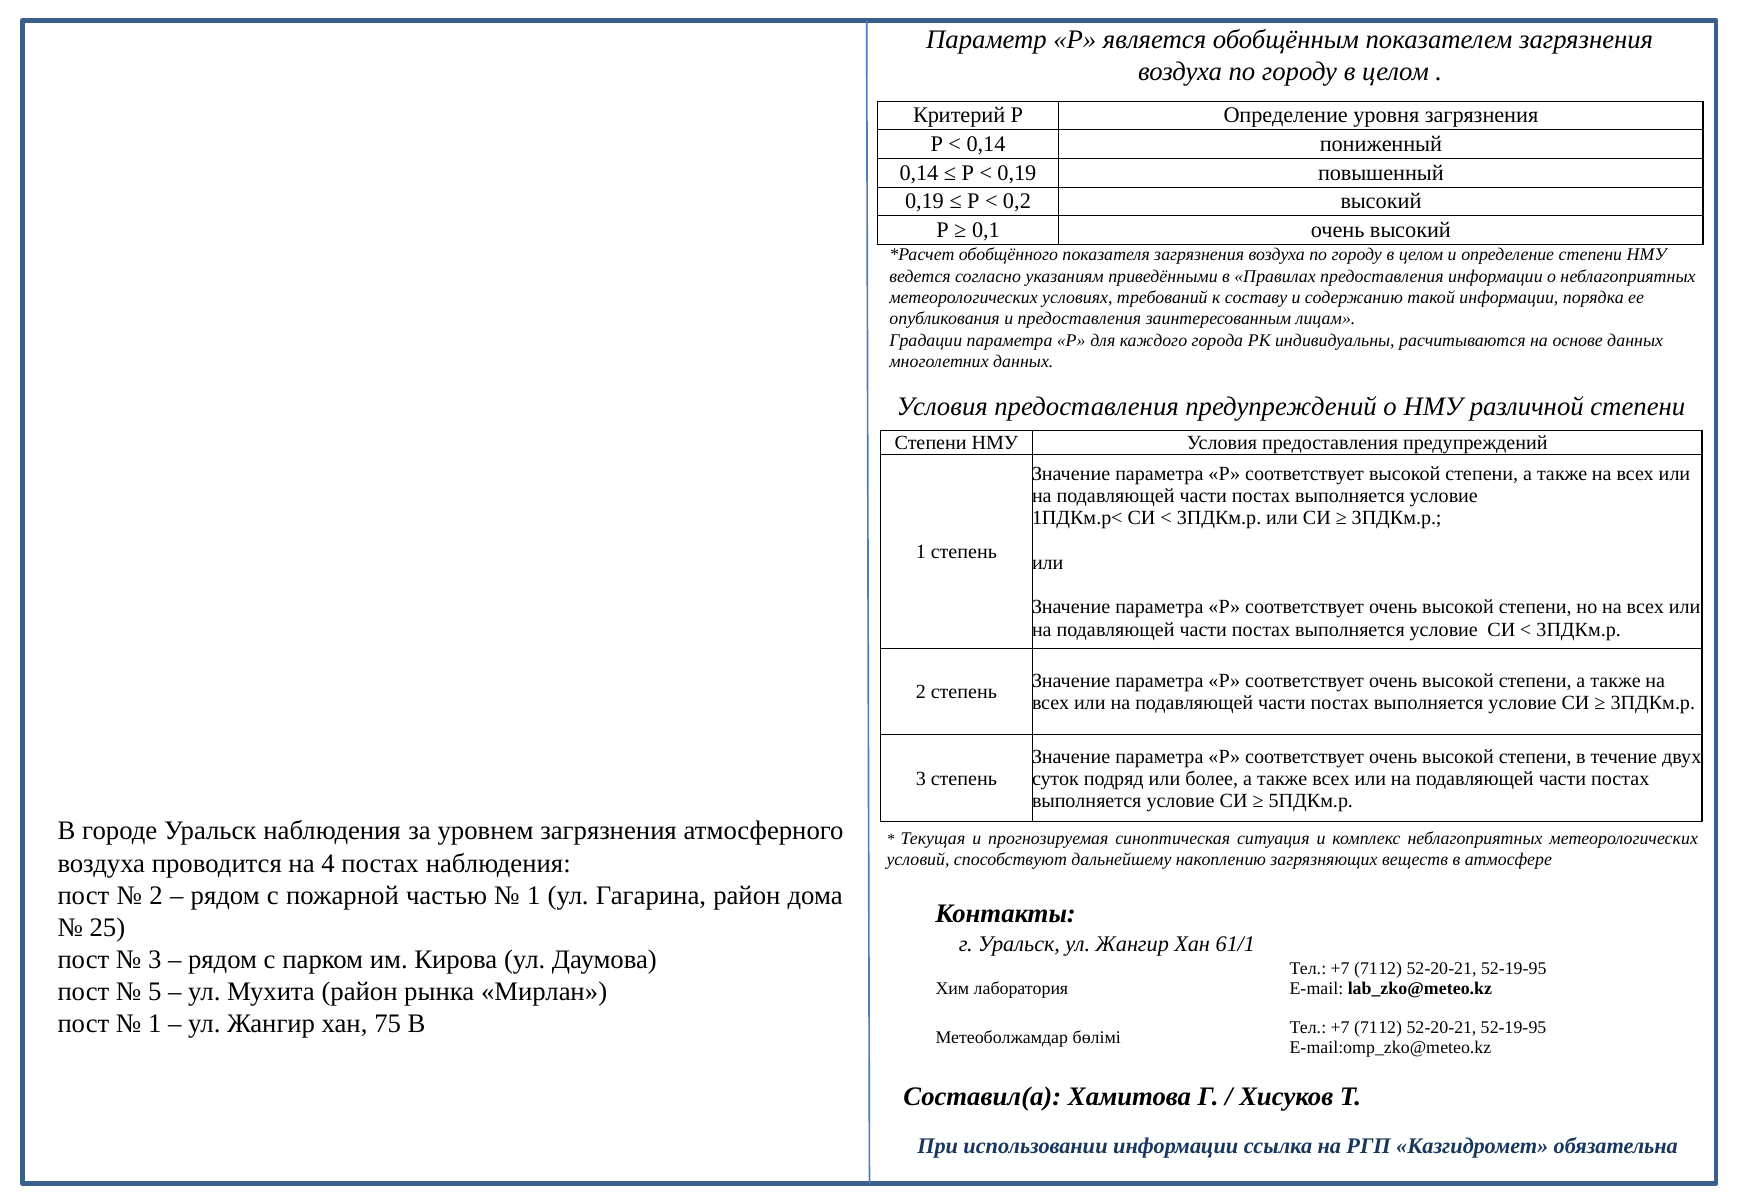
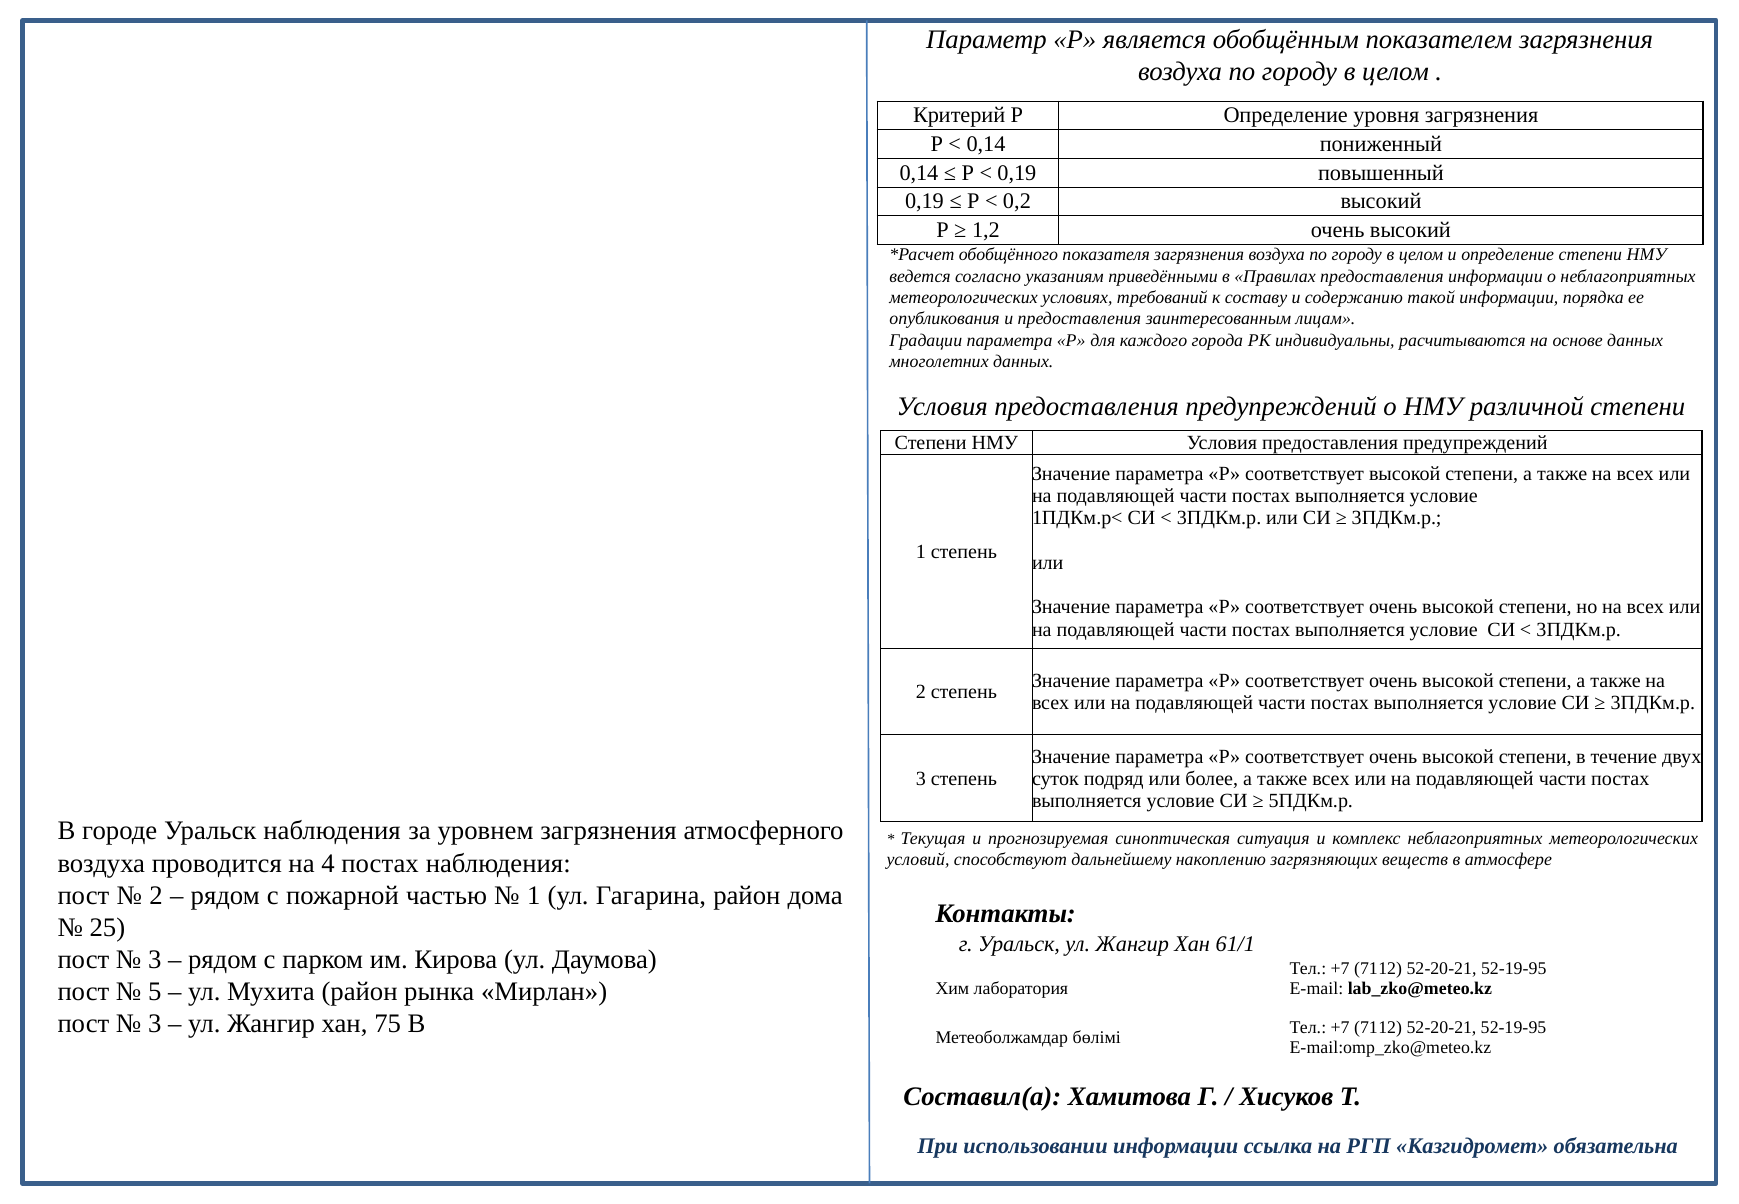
0,1: 0,1 -> 1,2 (986, 230)
1: 1 -> 3 (155, 1024)
